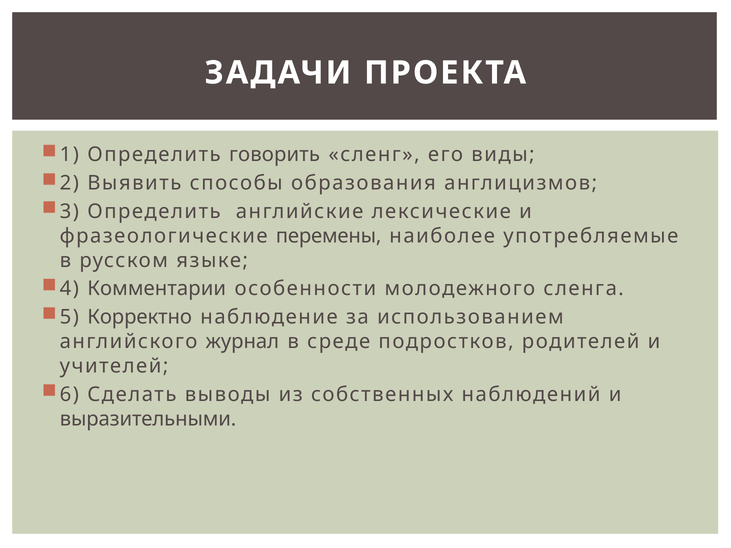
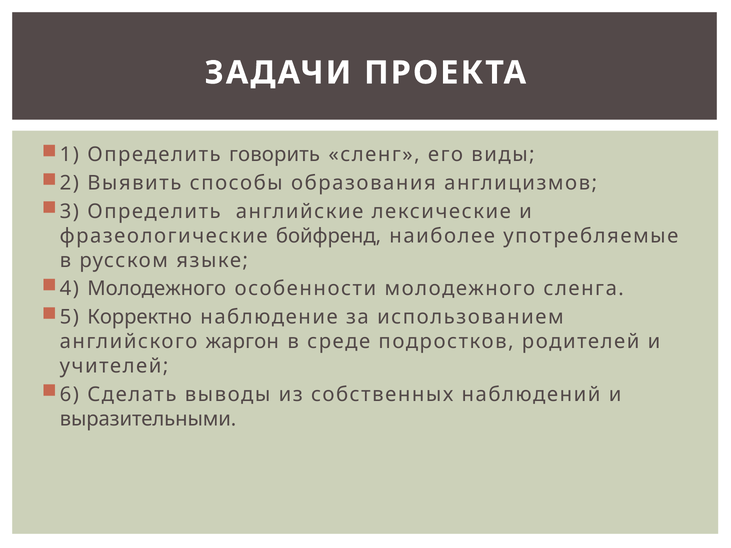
перемены: перемены -> бойфренд (329, 236)
4 Комментарии: Комментарии -> Молодежного (157, 289)
журнал: журнал -> жаргон (242, 342)
